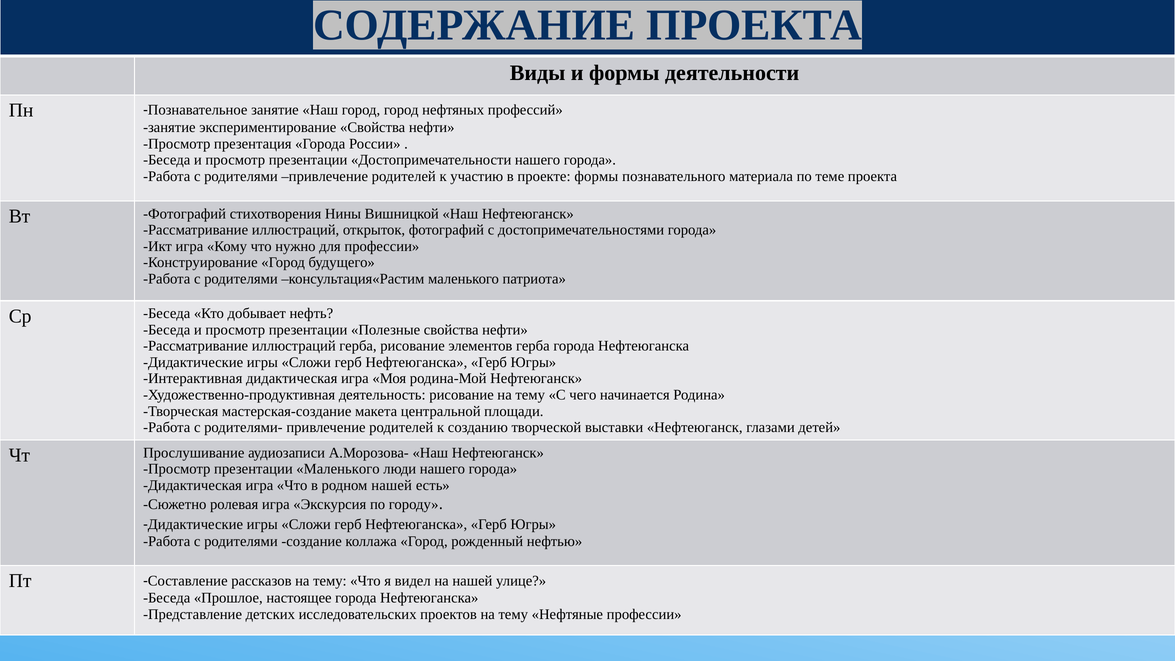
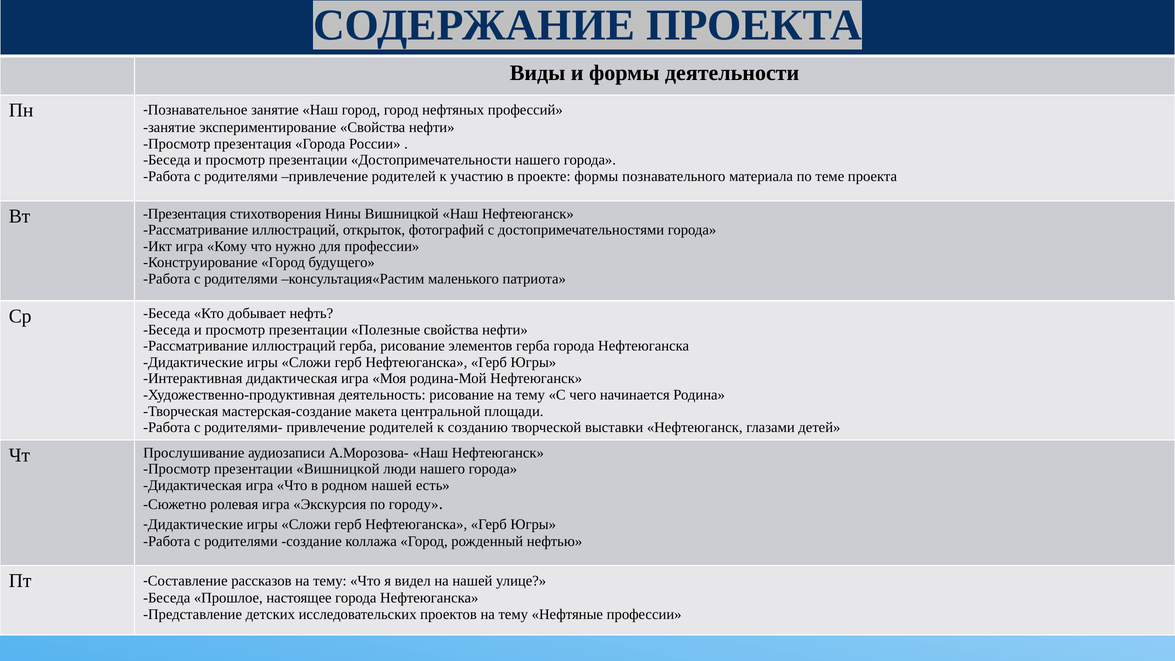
Вт Фотографий: Фотографий -> Презентация (185, 214)
презентации Маленького: Маленького -> Вишницкой (338, 469)
